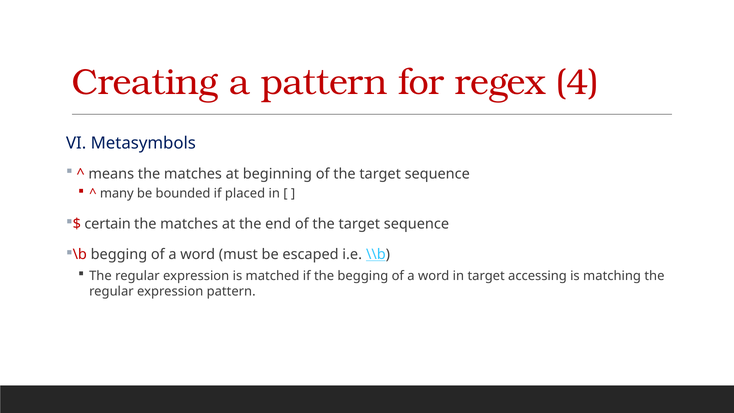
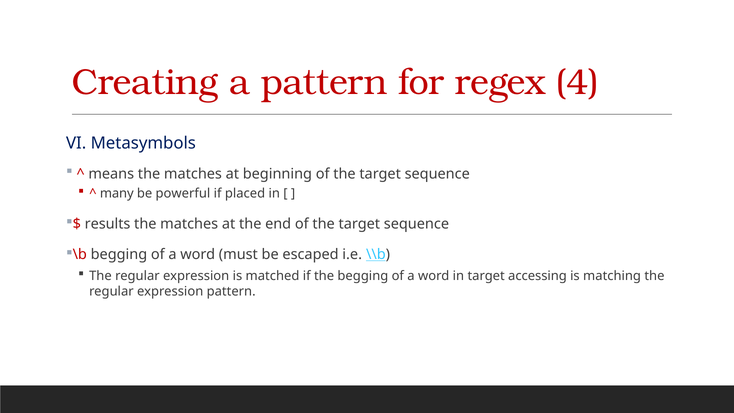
bounded: bounded -> powerful (183, 193)
certain: certain -> results (108, 224)
